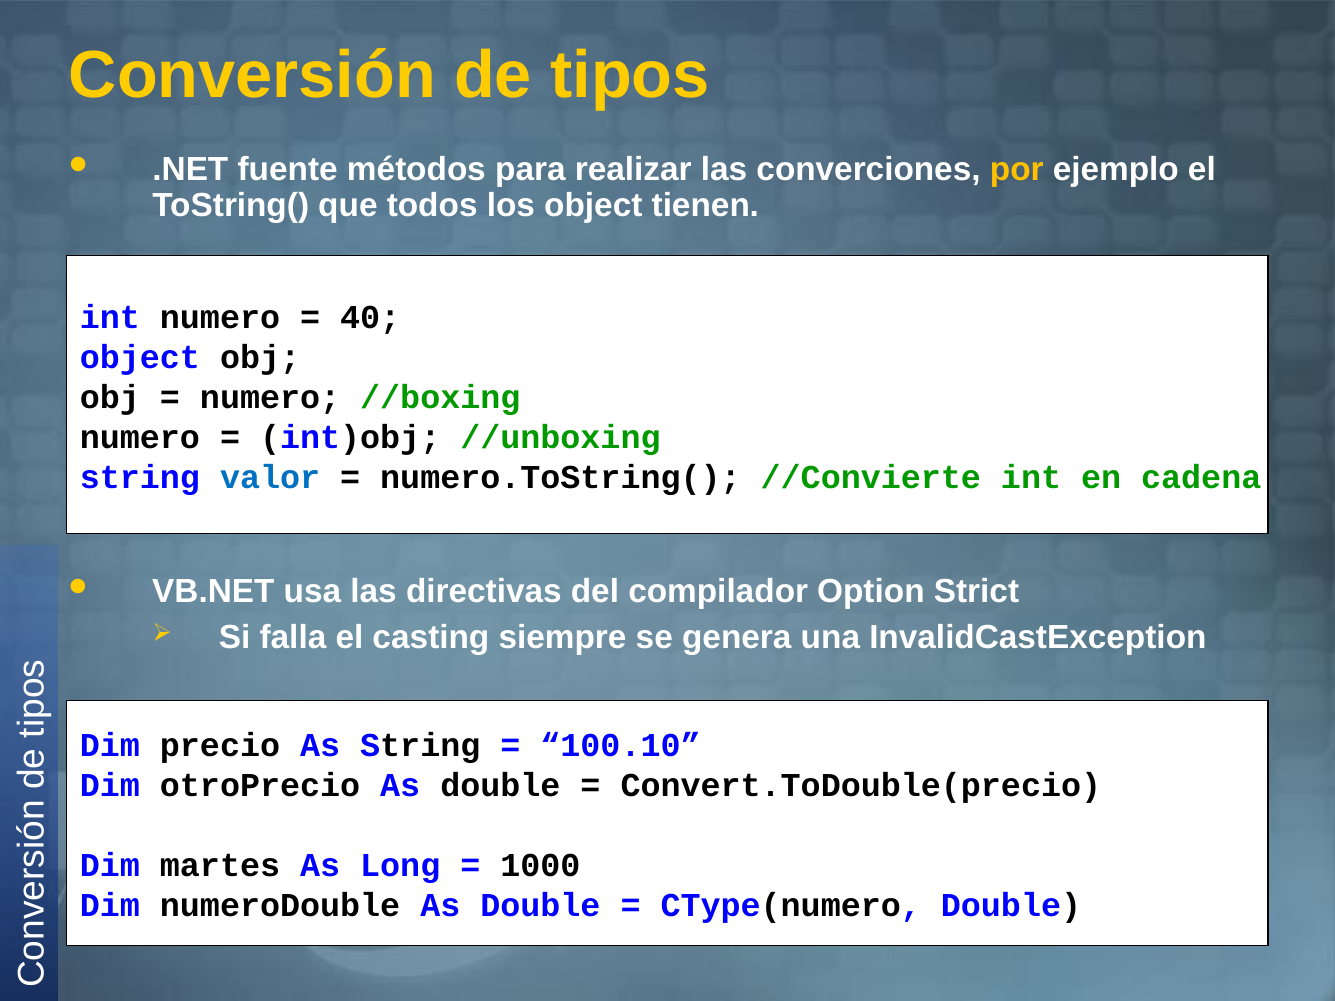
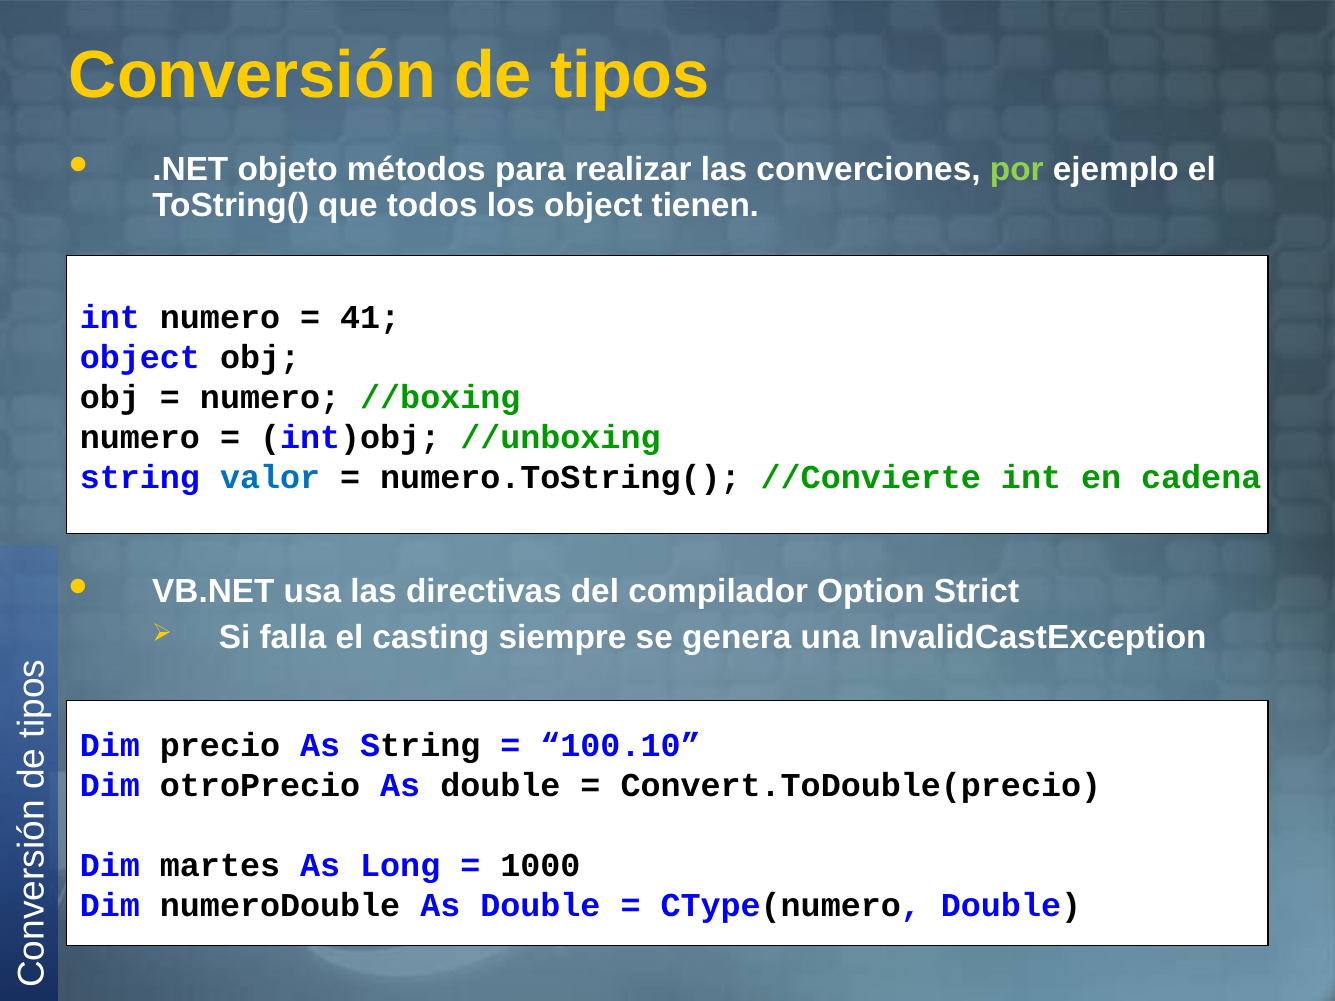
fuente: fuente -> objeto (288, 169)
por colour: yellow -> light green (1017, 169)
40: 40 -> 41 (370, 317)
